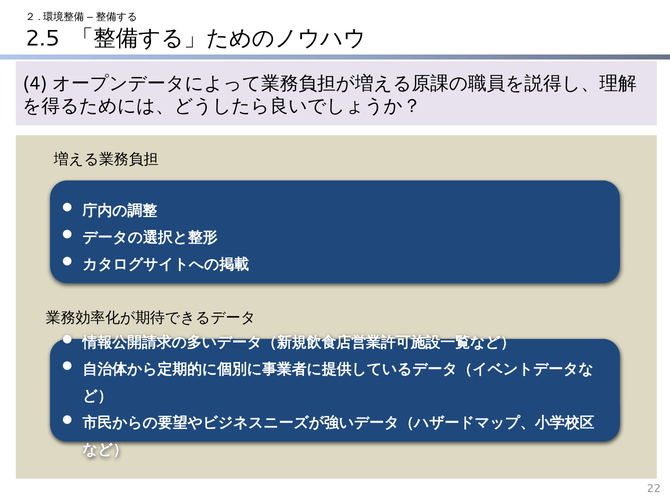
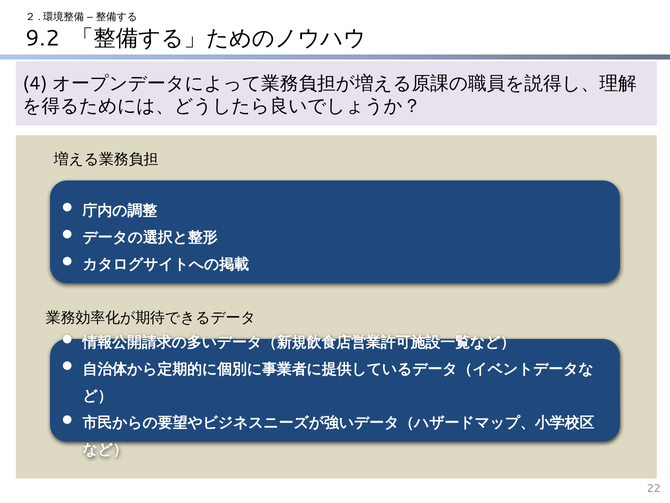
2.5: 2.5 -> 9.2 (42, 38)
